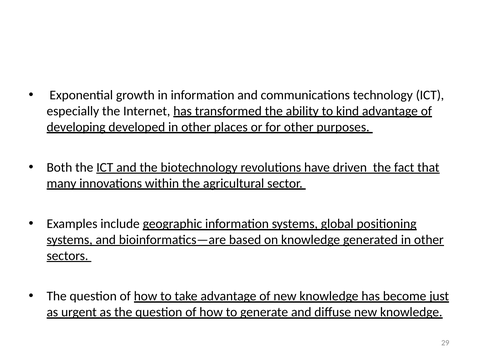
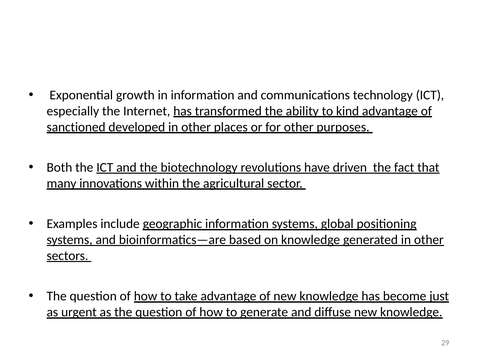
developing: developing -> sanctioned (76, 127)
